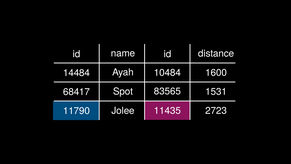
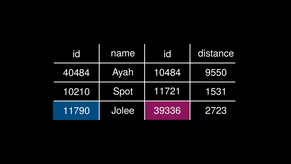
1600: 1600 -> 9550 (216, 73)
14484: 14484 -> 40484 (77, 73)
83565: 83565 -> 11721 (167, 91)
68417: 68417 -> 10210 (77, 92)
11435: 11435 -> 39336 (167, 111)
